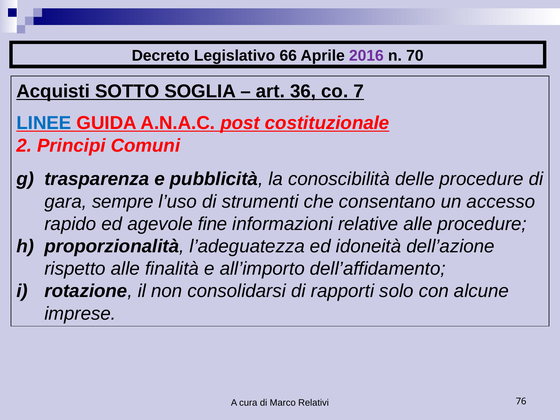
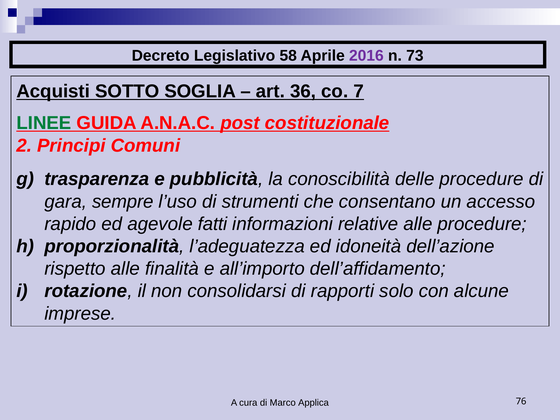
66: 66 -> 58 (288, 56)
70: 70 -> 73 (415, 56)
LINEE colour: blue -> green (44, 123)
fine: fine -> fatti (213, 224)
Relativi: Relativi -> Applica (314, 403)
